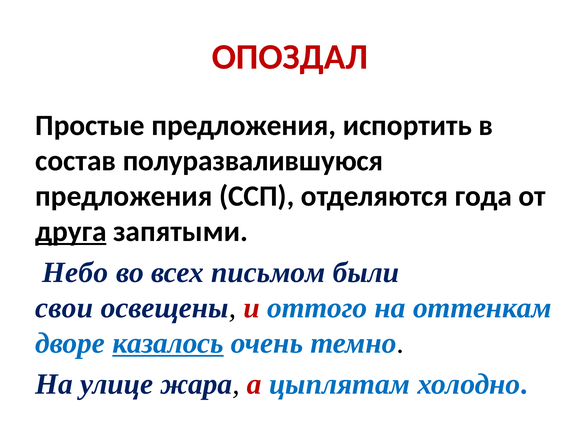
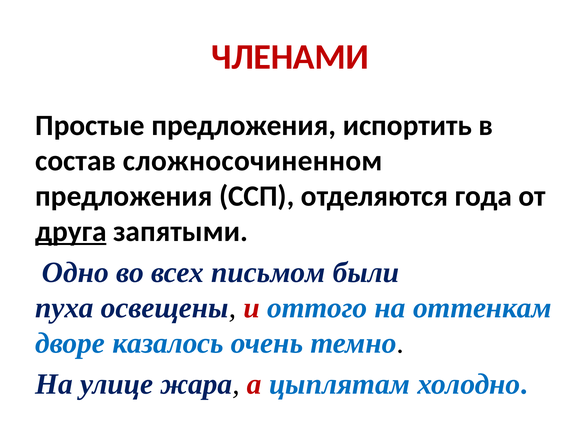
ОПОЗДАЛ: ОПОЗДАЛ -> ЧЛЕНАМИ (290, 57)
полуразвалившуюся: полуразвалившуюся -> сложносочиненном (253, 161)
Небо: Небо -> Одно (75, 273)
свои: свои -> пуха (64, 308)
казалось underline: present -> none (168, 343)
